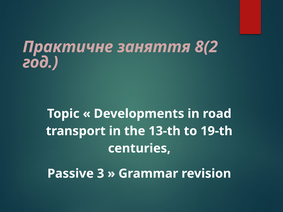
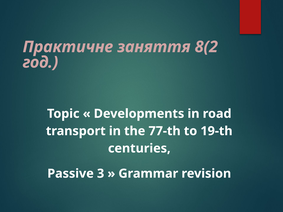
13-th: 13-th -> 77-th (165, 131)
